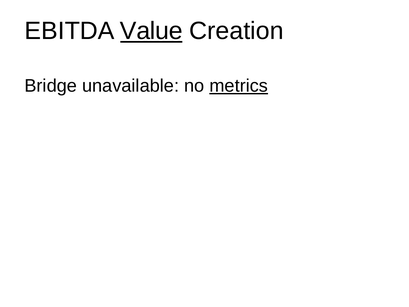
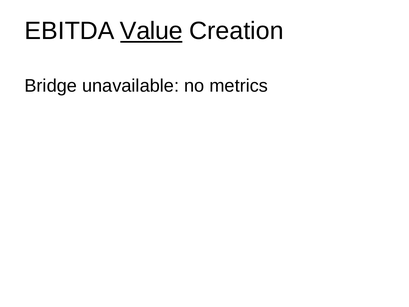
metrics underline: present -> none (239, 86)
